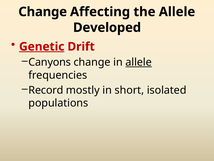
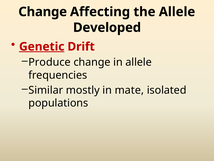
Canyons: Canyons -> Produce (50, 62)
allele underline: present -> none (139, 62)
Record: Record -> Similar (46, 90)
short: short -> mate (129, 90)
